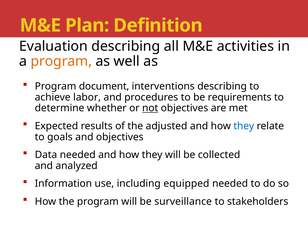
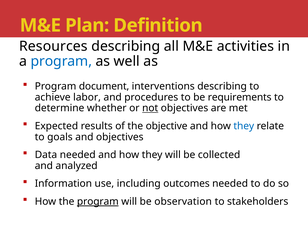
Evaluation: Evaluation -> Resources (53, 46)
program colour: orange -> blue (61, 61)
adjusted: adjusted -> objective (167, 126)
equipped: equipped -> outcomes (186, 184)
program underline: none -> present (98, 201)
surveillance: surveillance -> observation (183, 201)
